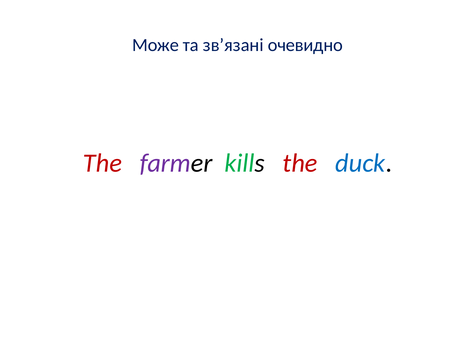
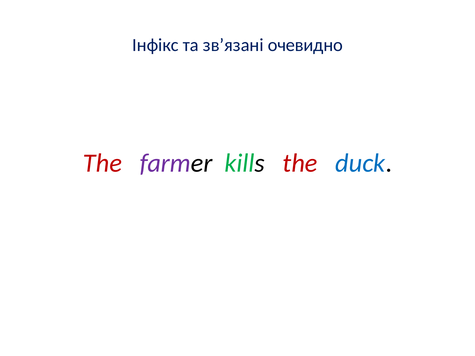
Може: Може -> Інфікс (156, 45)
